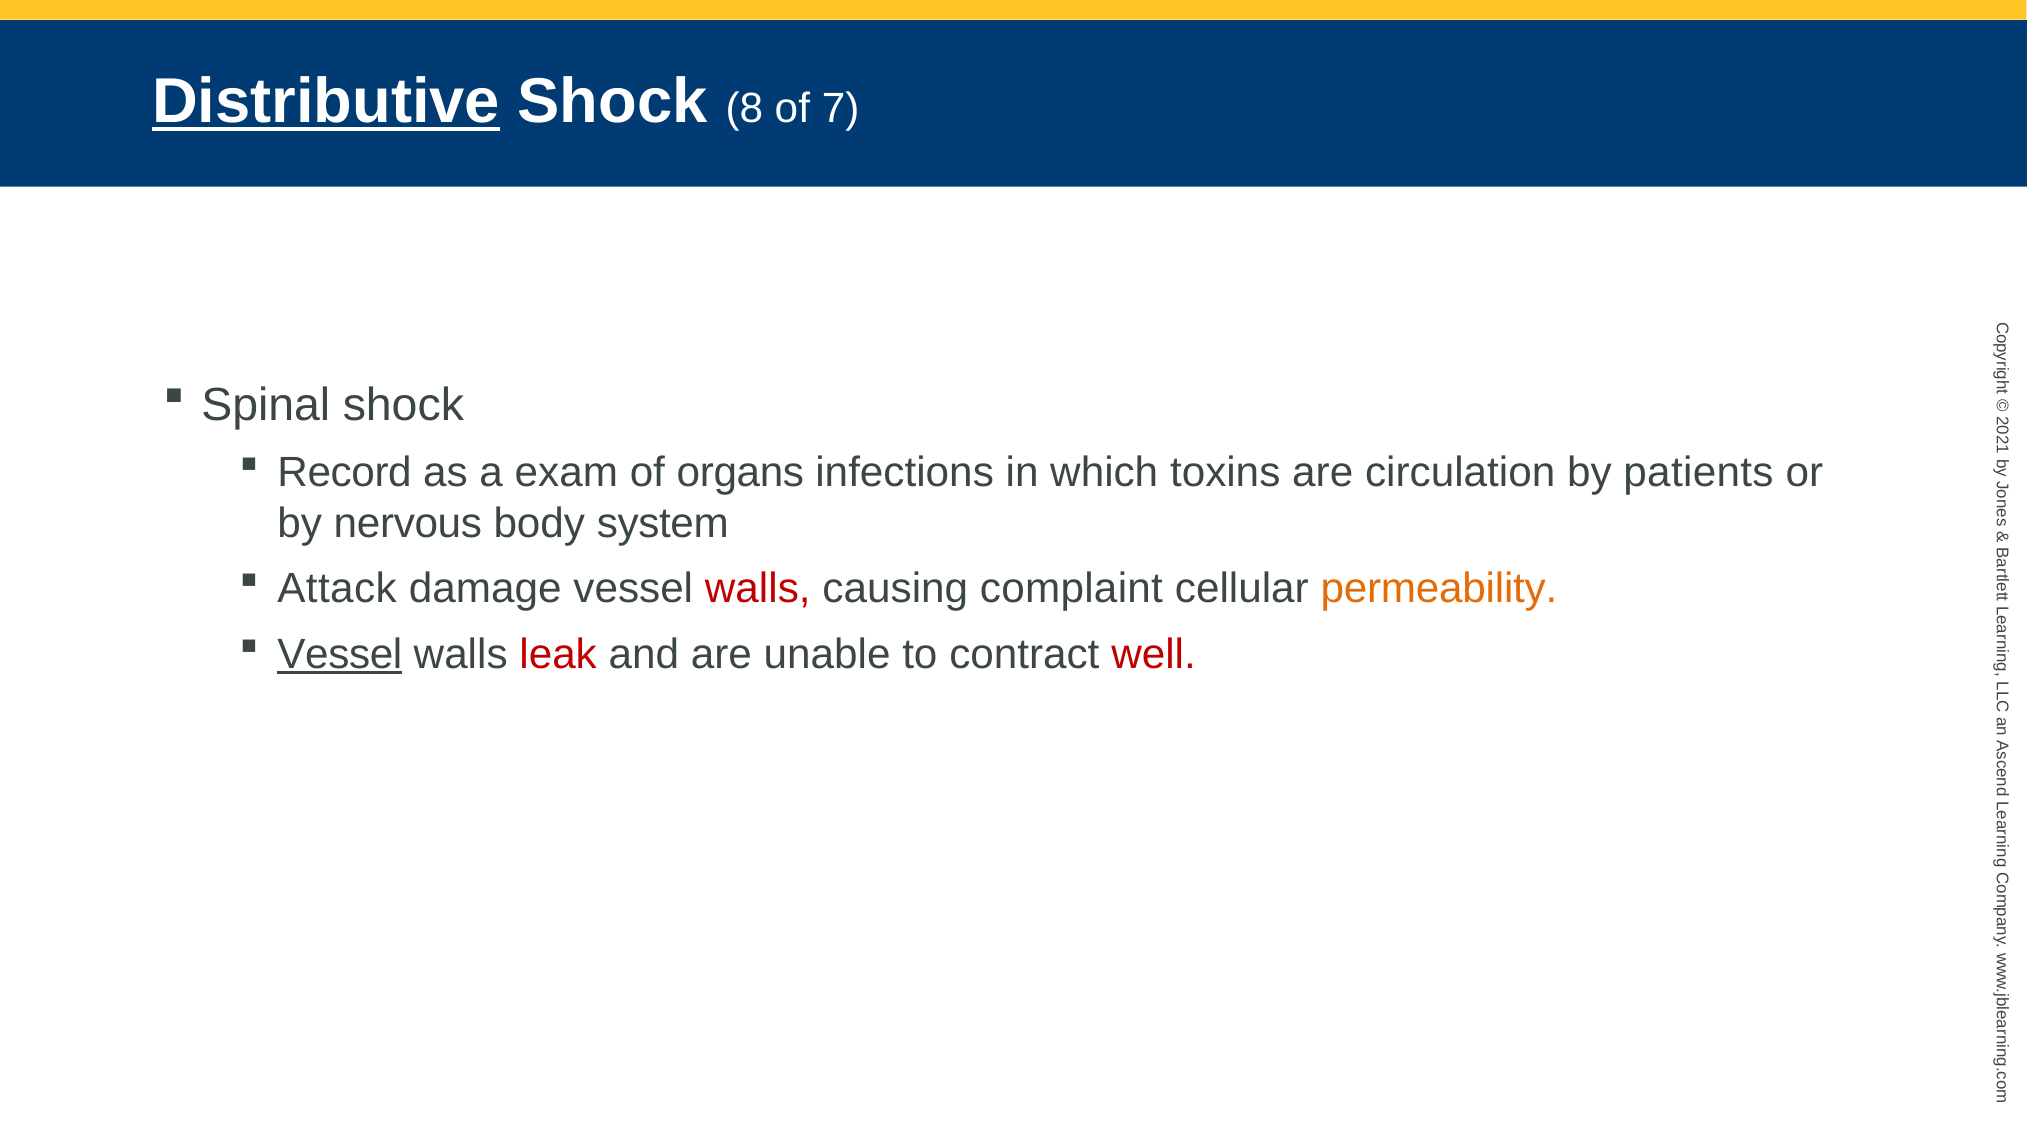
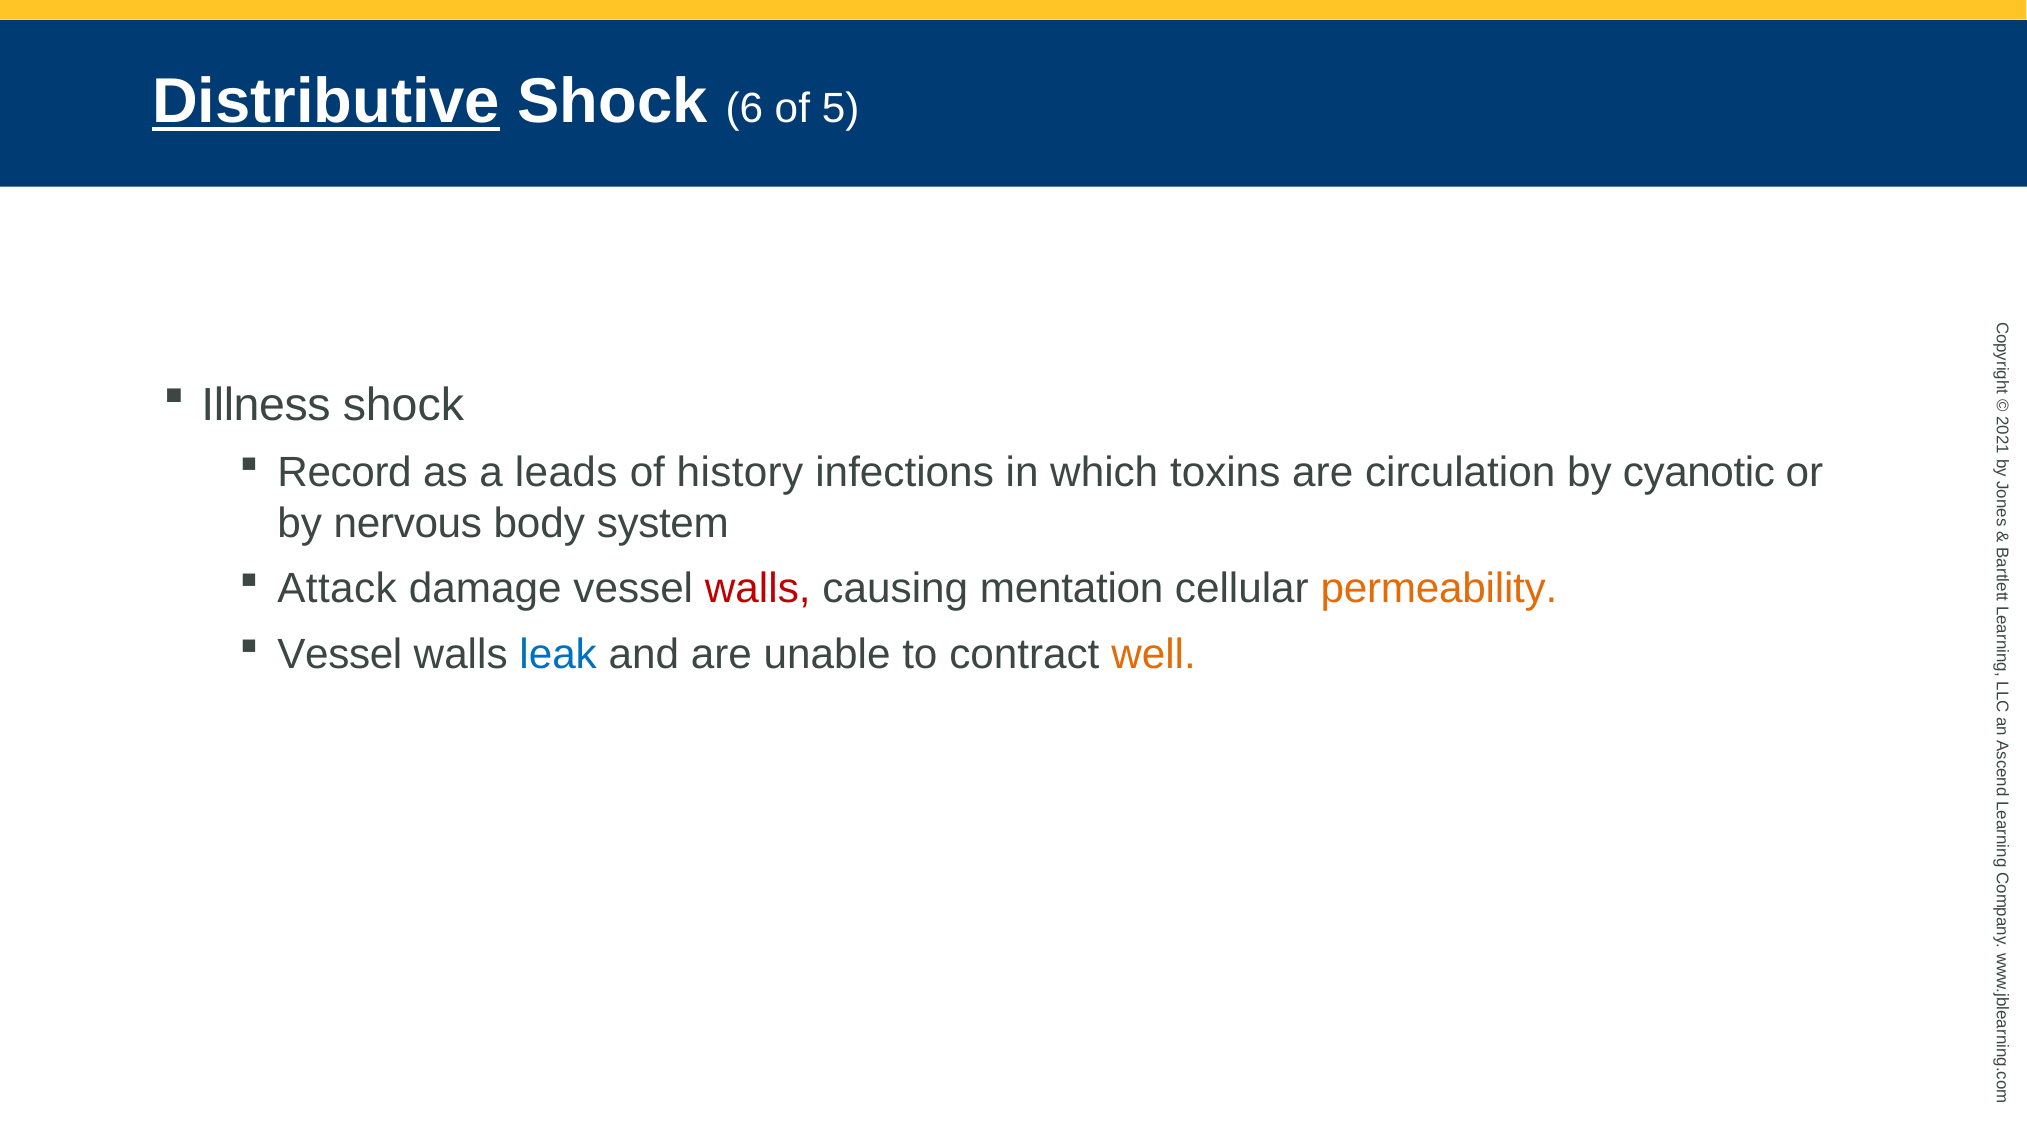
8: 8 -> 6 (744, 109)
7: 7 -> 5 (841, 109)
Spinal: Spinal -> Illness (266, 405)
exam: exam -> leads (566, 473)
organs: organs -> history (740, 473)
patients: patients -> cyanotic (1699, 473)
complaint: complaint -> mentation (1072, 589)
Vessel underline: present -> none (340, 654)
leak colour: red -> blue (558, 654)
well colour: red -> orange (1154, 654)
